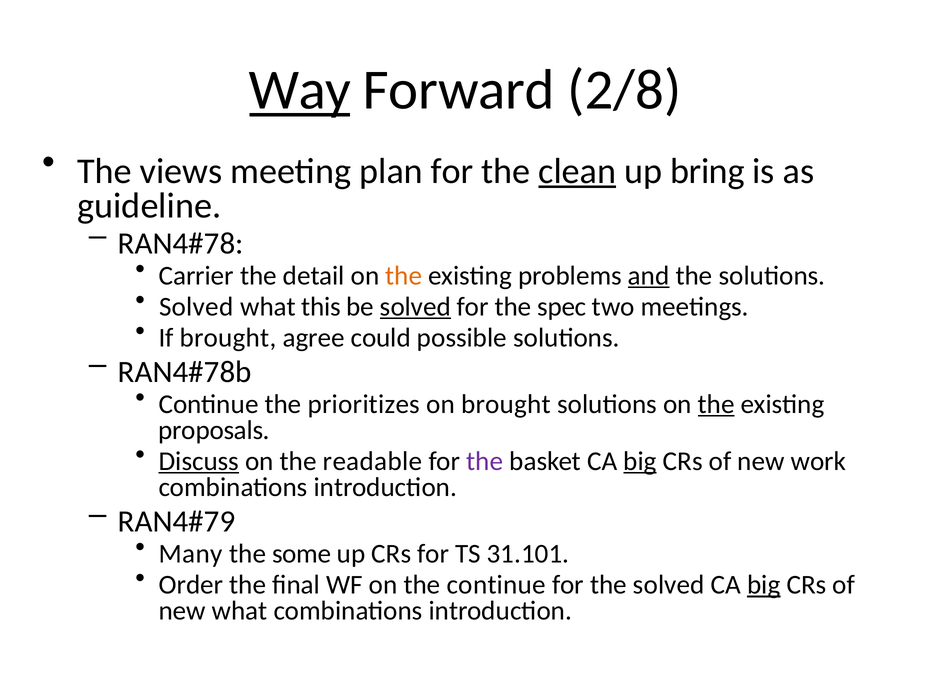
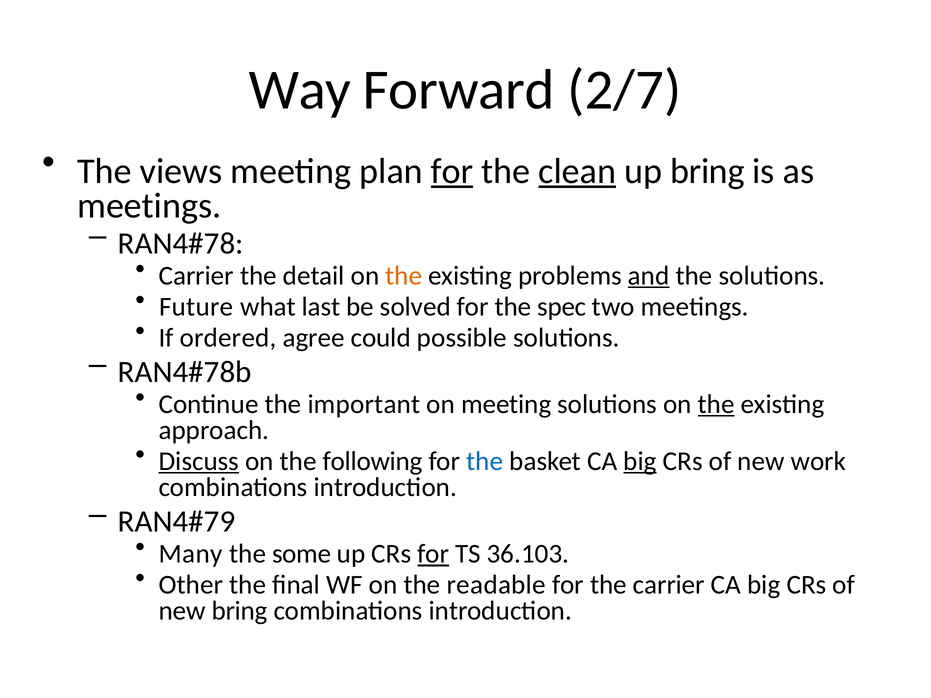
Way underline: present -> none (300, 90)
2/8: 2/8 -> 2/7 (624, 90)
for underline: none -> present (452, 171)
guideline: guideline -> meetings (149, 206)
Solved: Solved -> Future (196, 307)
this: this -> last (321, 307)
solved underline: present -> none (415, 307)
If brought: brought -> ordered (228, 338)
prioritizes: prioritizes -> important (364, 404)
on brought: brought -> meeting (506, 404)
proposals: proposals -> approach (214, 430)
readable: readable -> following (373, 461)
the colour: purple -> blue (485, 461)
for underline: none -> present (433, 554)
31.101: 31.101 -> 36.103 (528, 554)
Order: Order -> Other (191, 585)
the continue: continue -> readable (496, 585)
the solved: solved -> carrier (669, 585)
big underline: present -> none (764, 585)
new what: what -> bring (240, 611)
